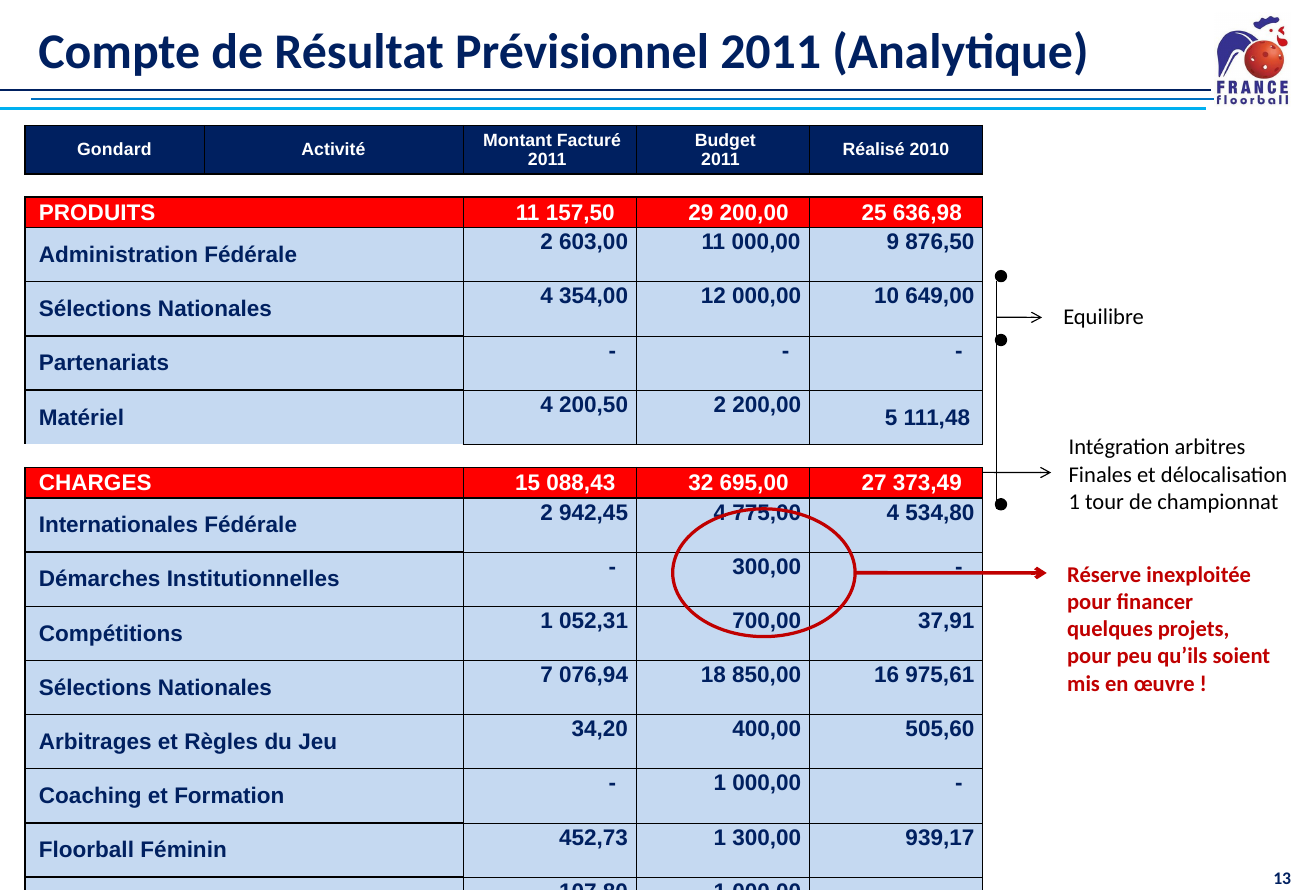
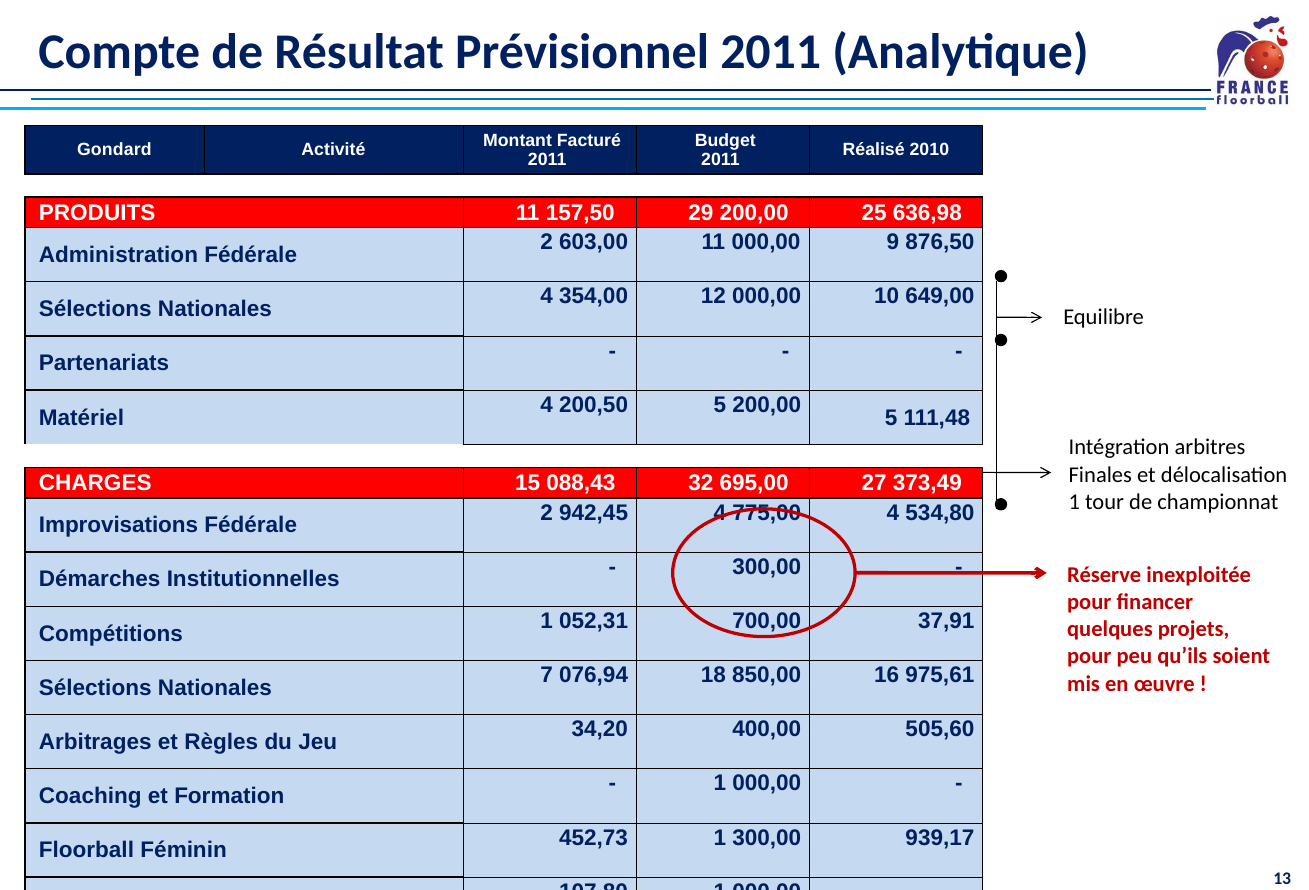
200,50 2: 2 -> 5 (720, 405)
Internationales: Internationales -> Improvisations (118, 525)
